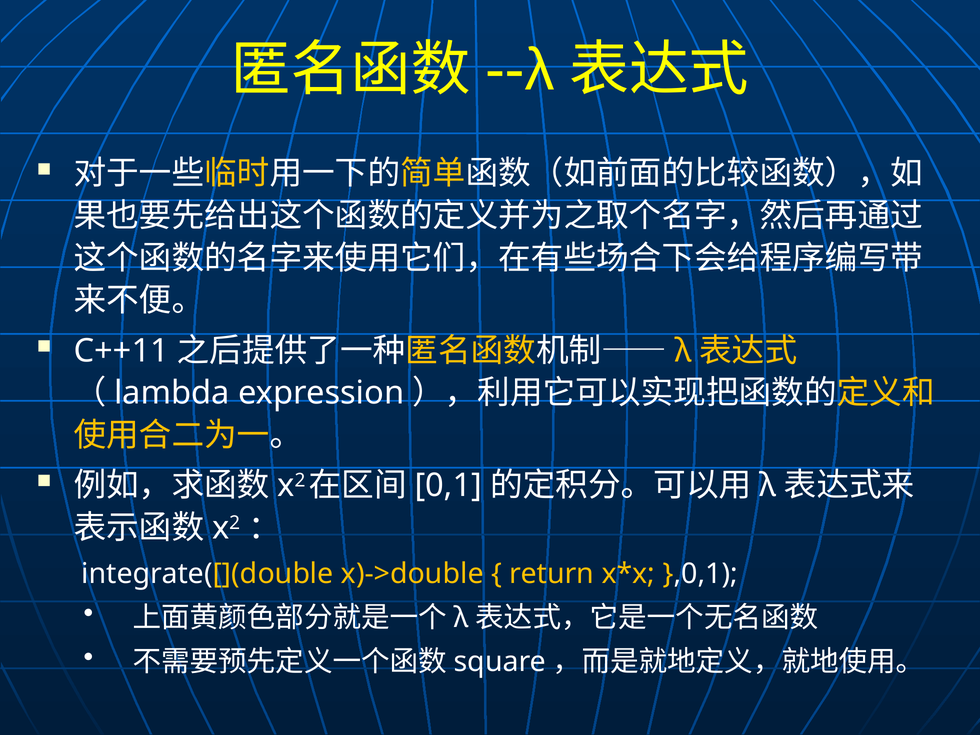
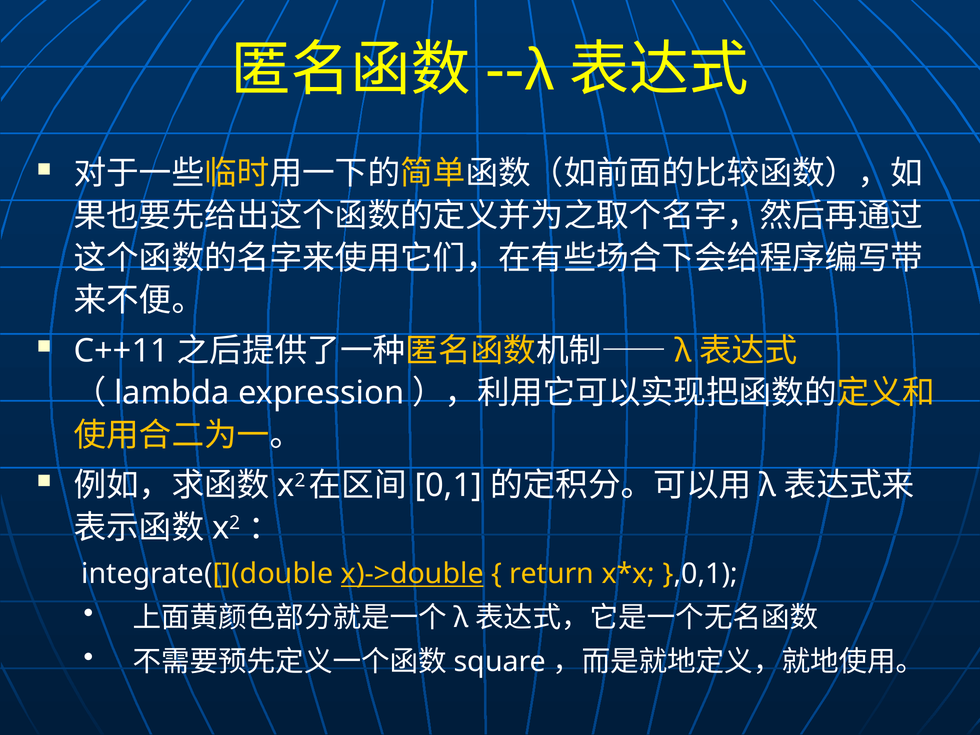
x)->double underline: none -> present (412, 574)
